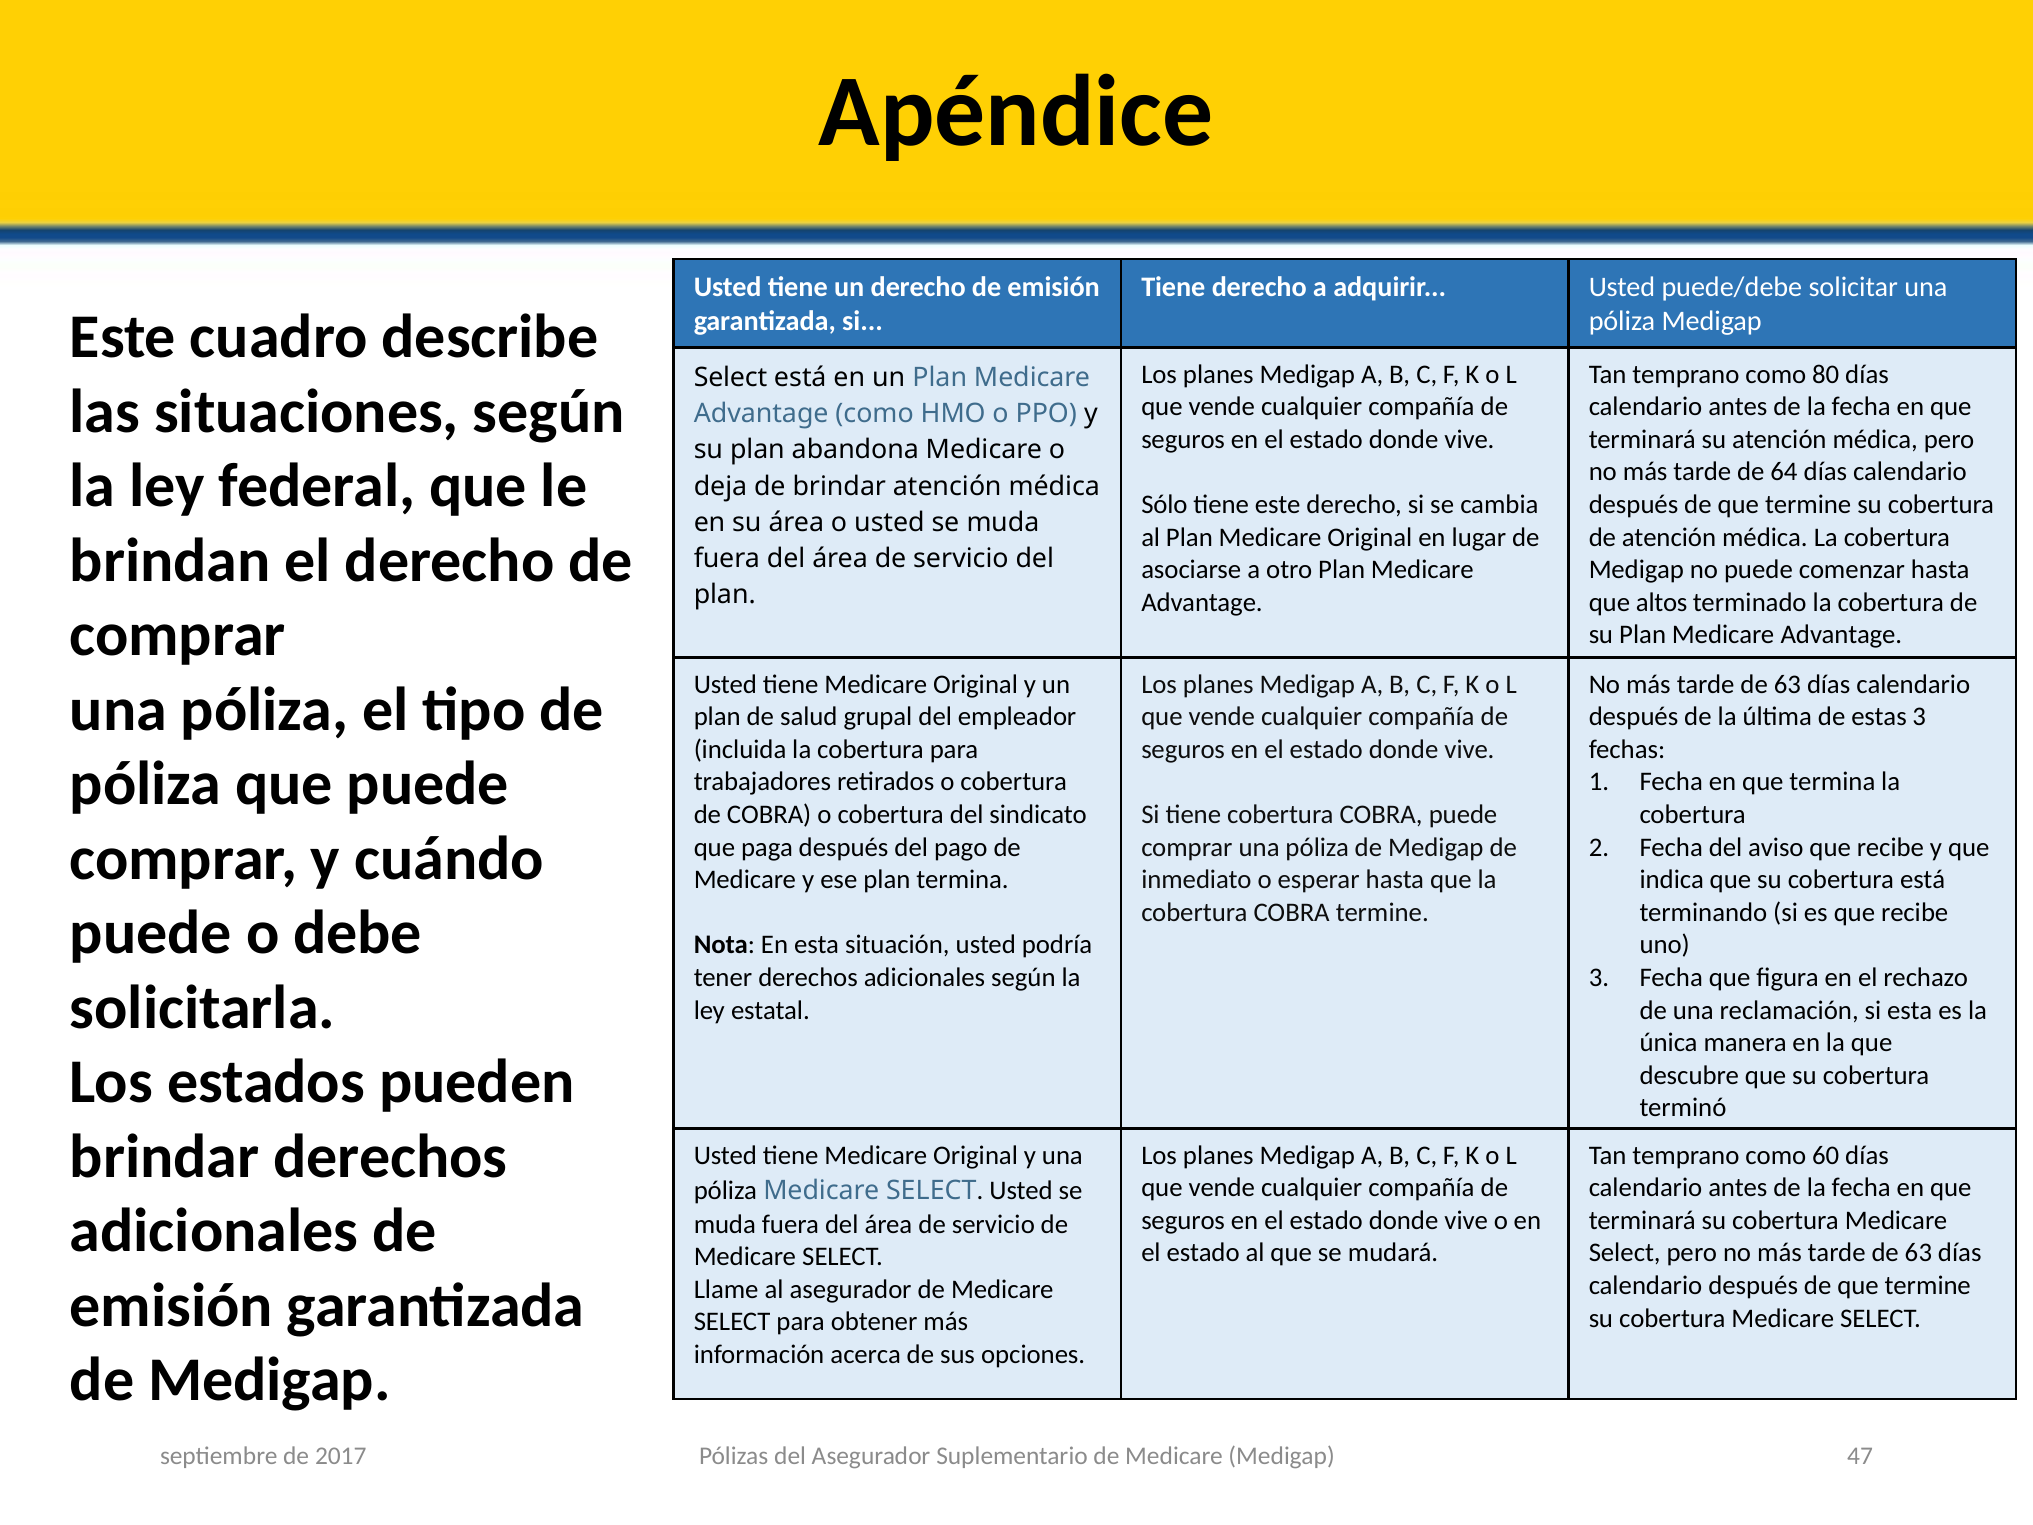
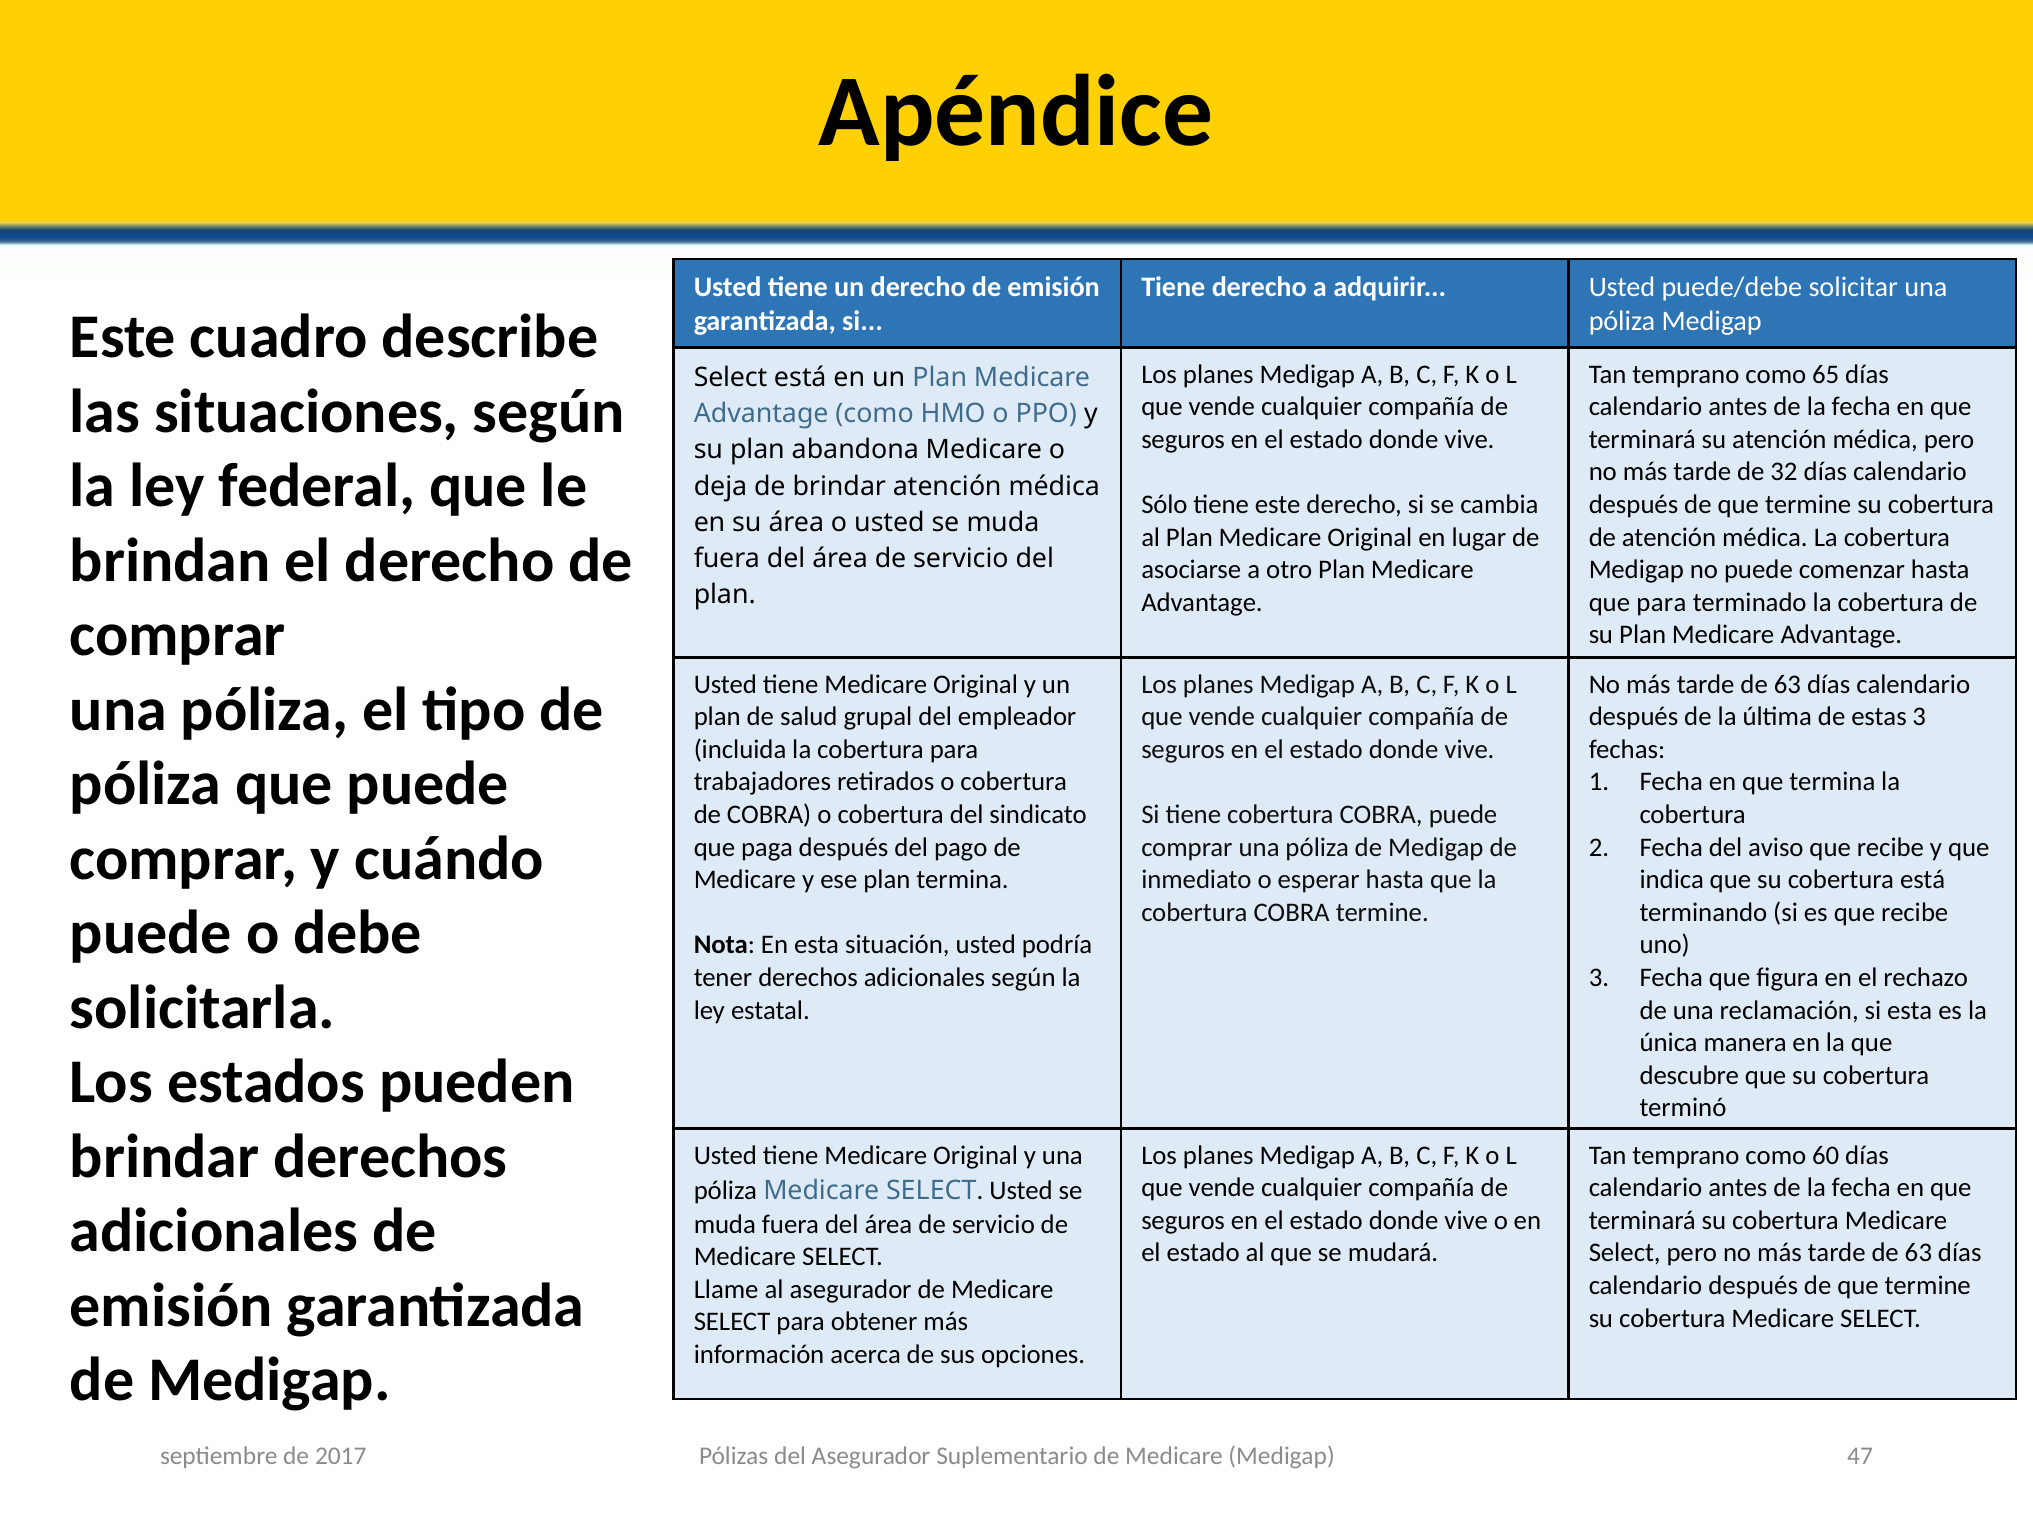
80: 80 -> 65 (1826, 374)
64: 64 -> 32 (1784, 472)
que altos: altos -> para (1661, 602)
